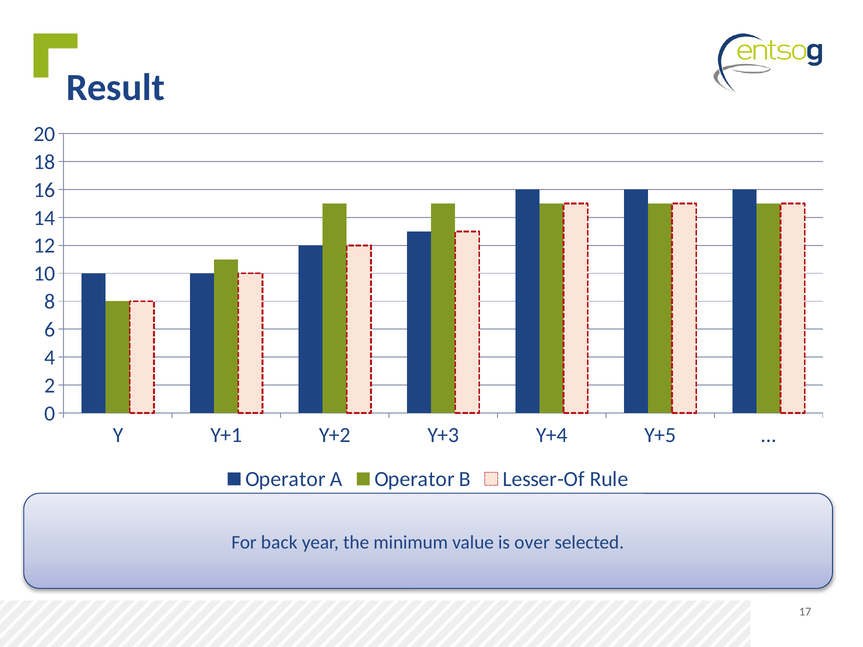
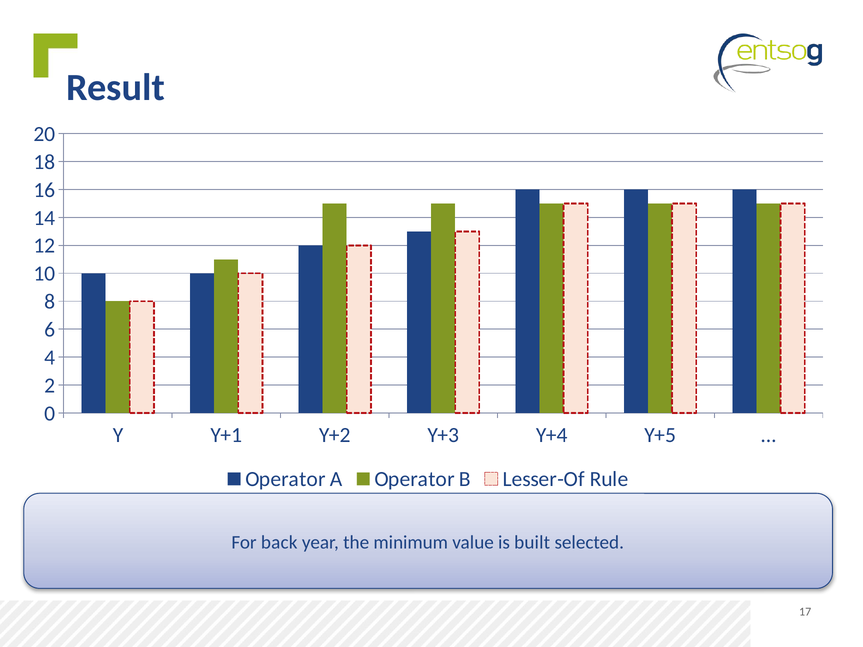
over: over -> built (532, 542)
